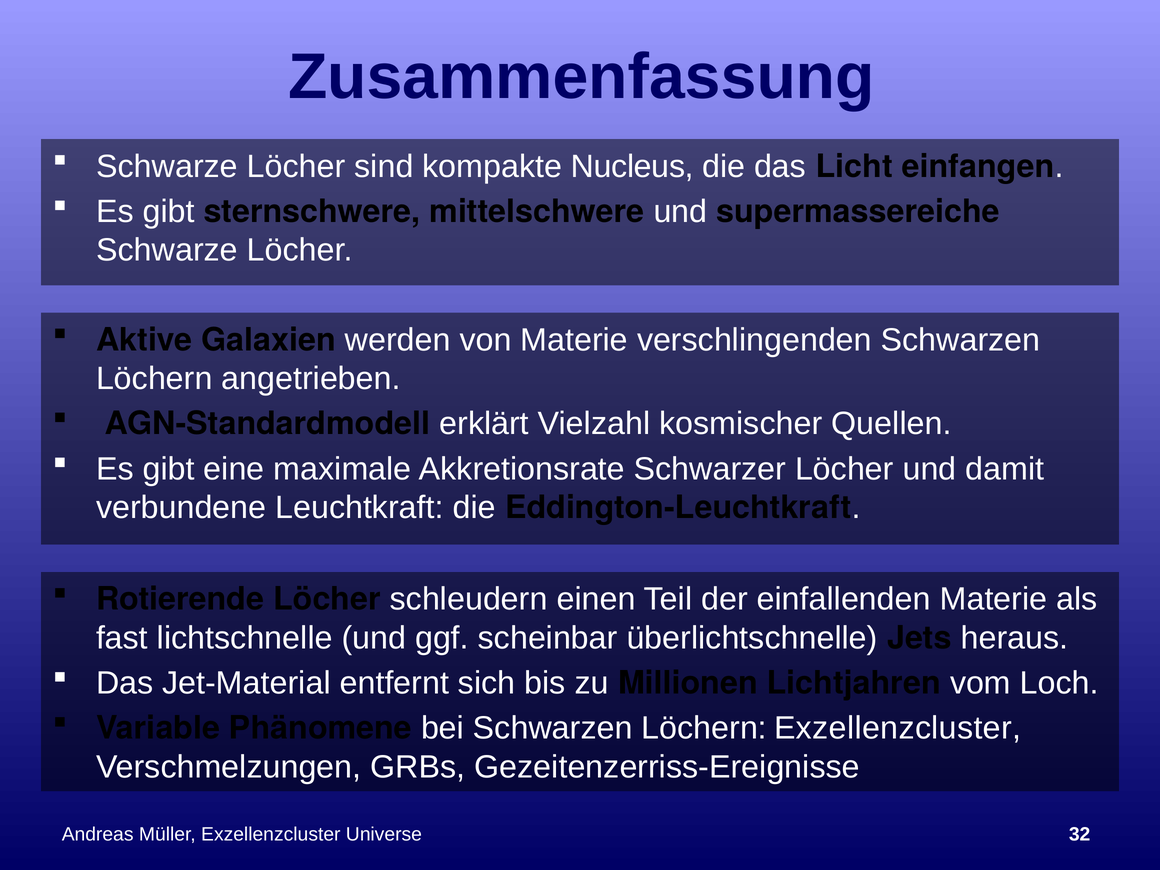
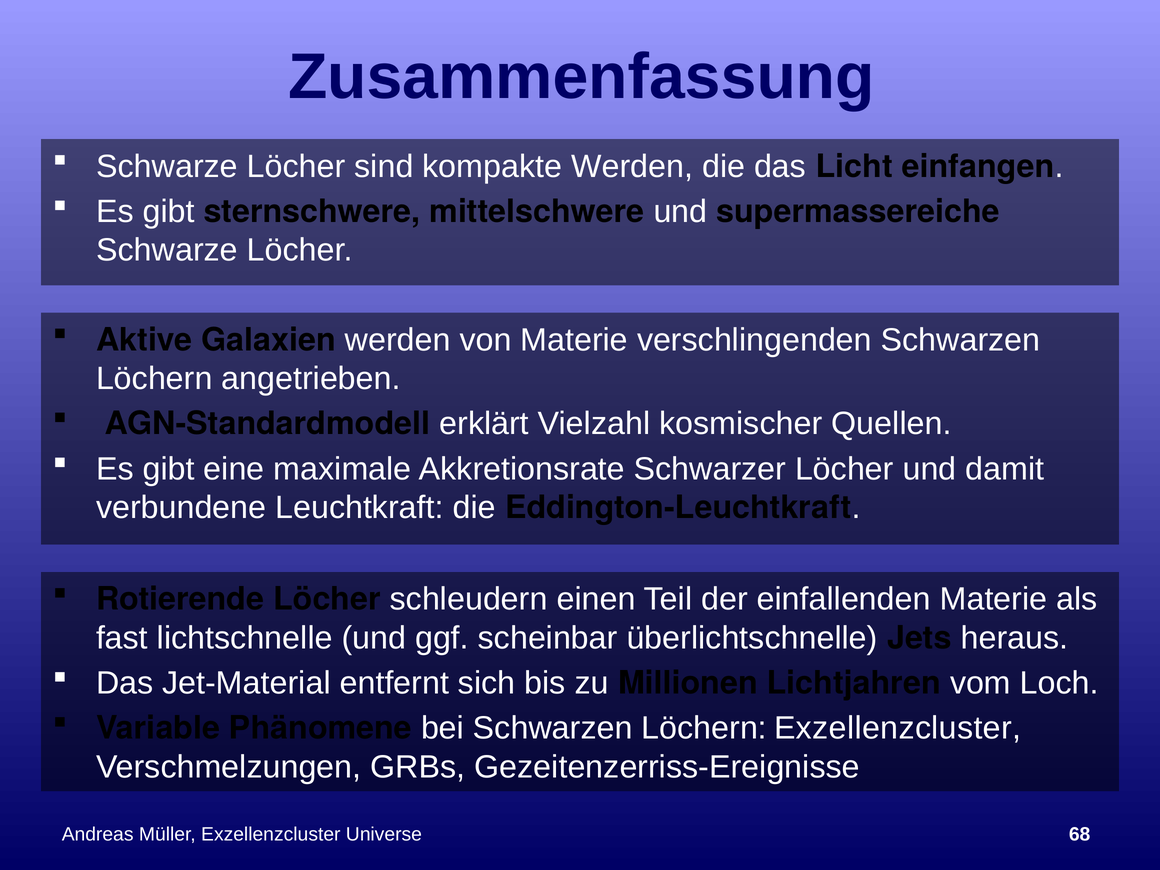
kompakte Nucleus: Nucleus -> Werden (632, 167)
32: 32 -> 68 (1080, 834)
